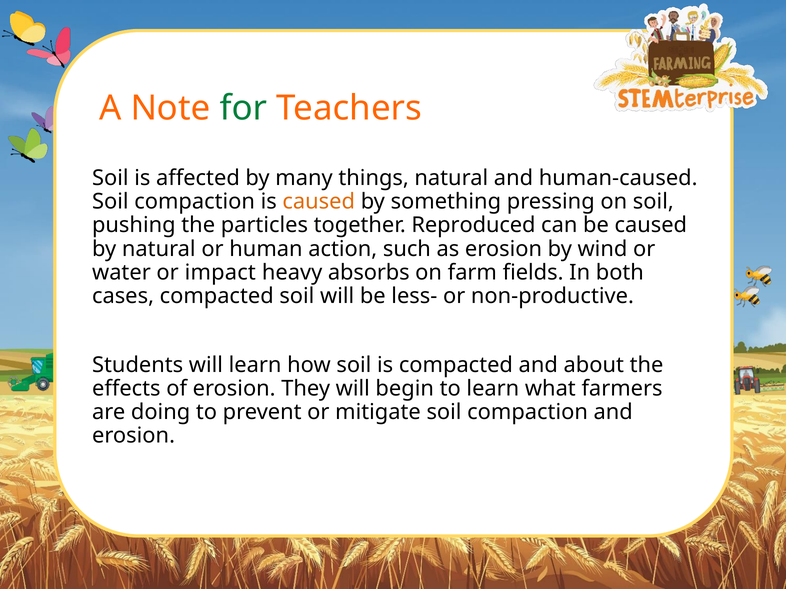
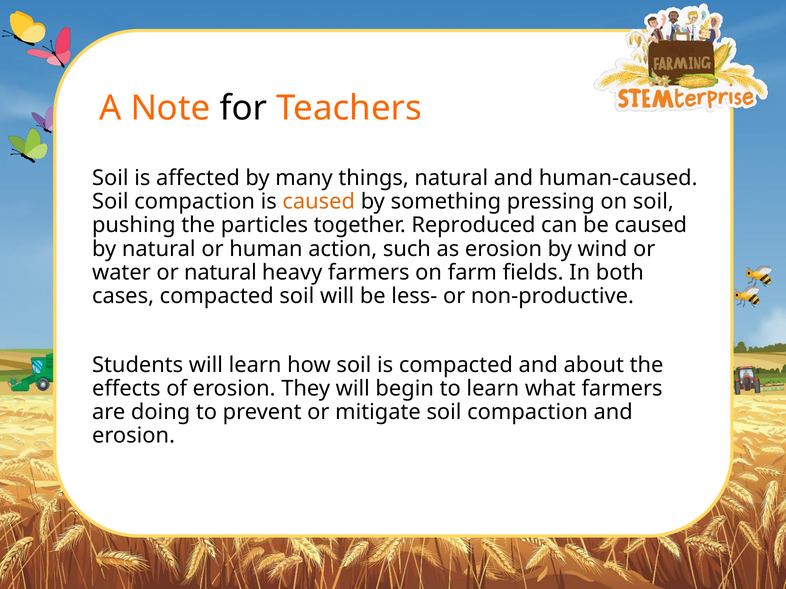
for colour: green -> black (243, 108)
or impact: impact -> natural (220, 273)
heavy absorbs: absorbs -> farmers (369, 273)
